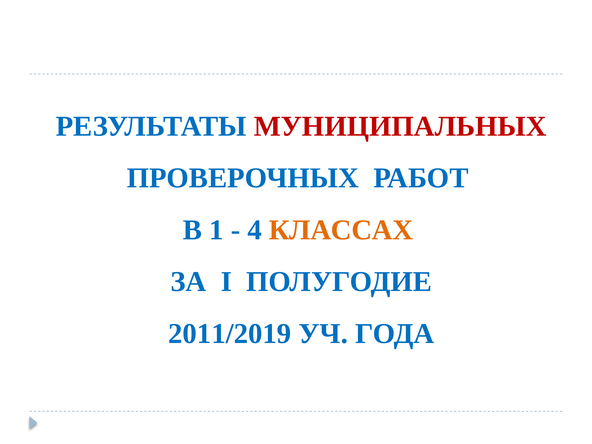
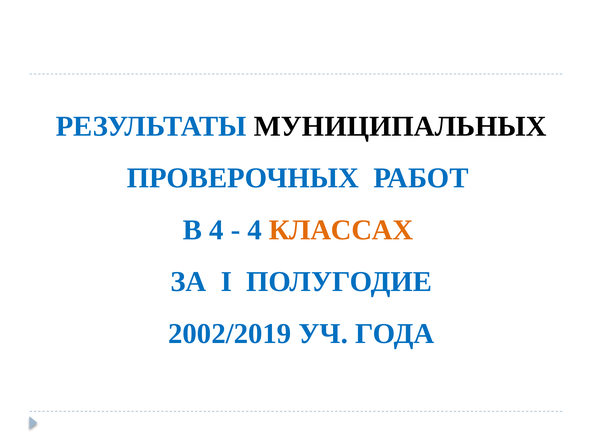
МУНИЦИПАЛЬНЫХ colour: red -> black (400, 126)
В 1: 1 -> 4 (216, 230)
2011/2019: 2011/2019 -> 2002/2019 (230, 334)
